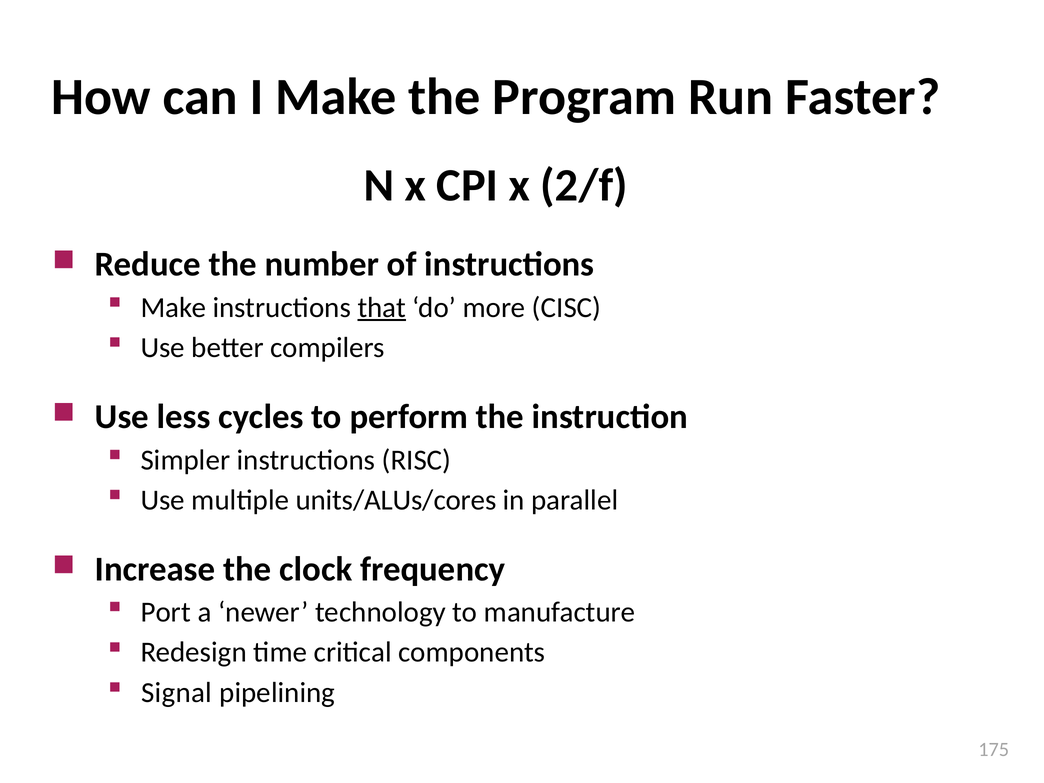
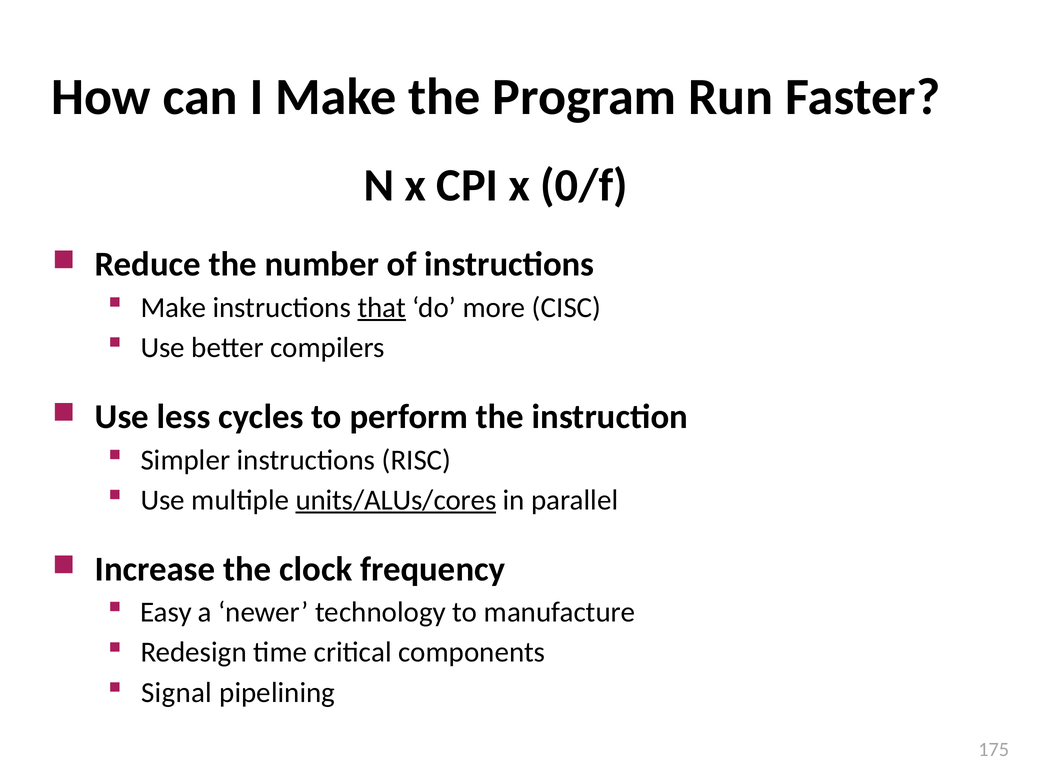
2/f: 2/f -> 0/f (584, 186)
units/ALUs/cores underline: none -> present (396, 500)
Port: Port -> Easy (166, 612)
